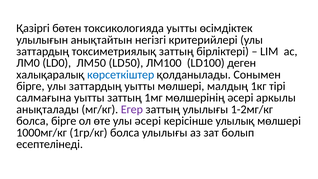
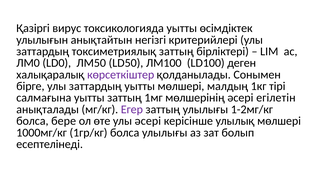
бөтен: бөтен -> вирус (67, 28)
көрсеткіштер colour: blue -> purple (121, 75)
аркылы: аркылы -> егілетін (276, 98)
болса бірге: бірге -> бере (64, 121)
